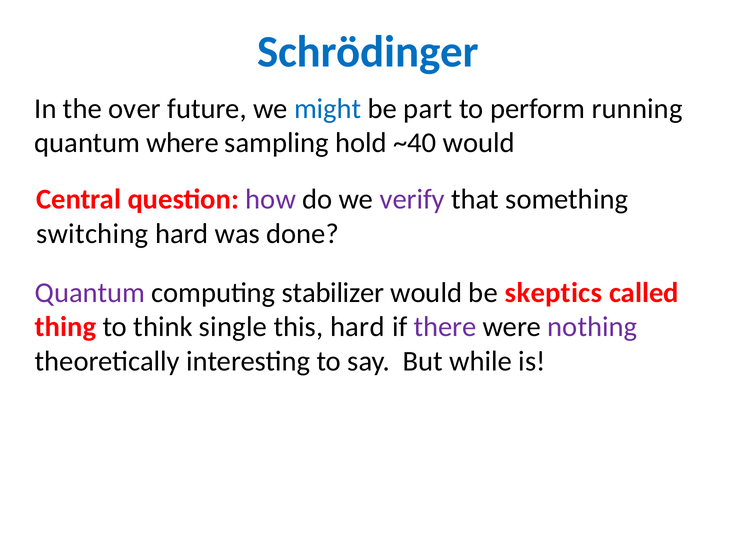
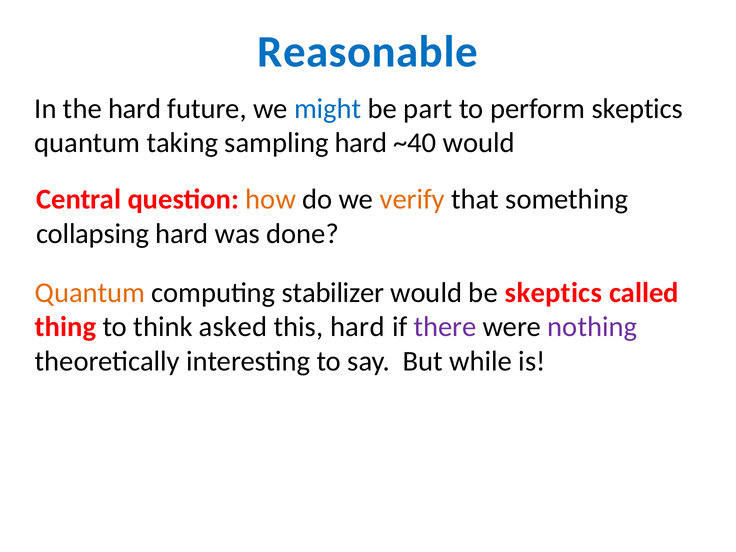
Schrödinger: Schrödinger -> Reasonable (368, 52)
the over: over -> hard (135, 109)
perform running: running -> skeptics (637, 109)
where: where -> taking (182, 143)
sampling hold: hold -> hard (361, 143)
how colour: purple -> orange (271, 199)
verify colour: purple -> orange (412, 199)
switching: switching -> collapsing (93, 234)
Quantum colour: purple -> orange (90, 293)
single: single -> asked (233, 327)
